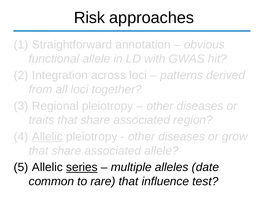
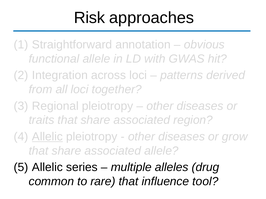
series underline: present -> none (82, 168)
date: date -> drug (206, 168)
test: test -> tool (205, 182)
